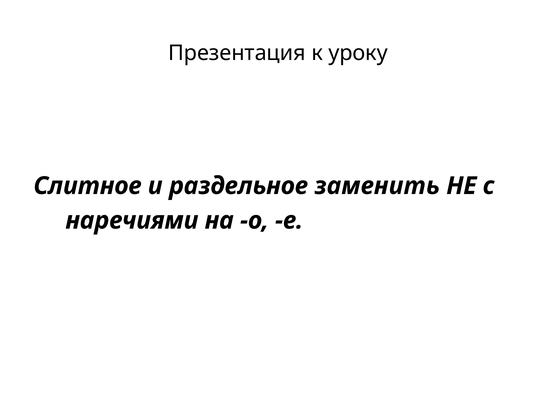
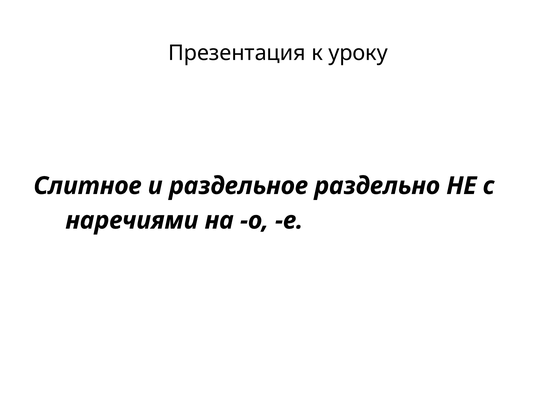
заменить: заменить -> раздельно (377, 186)
